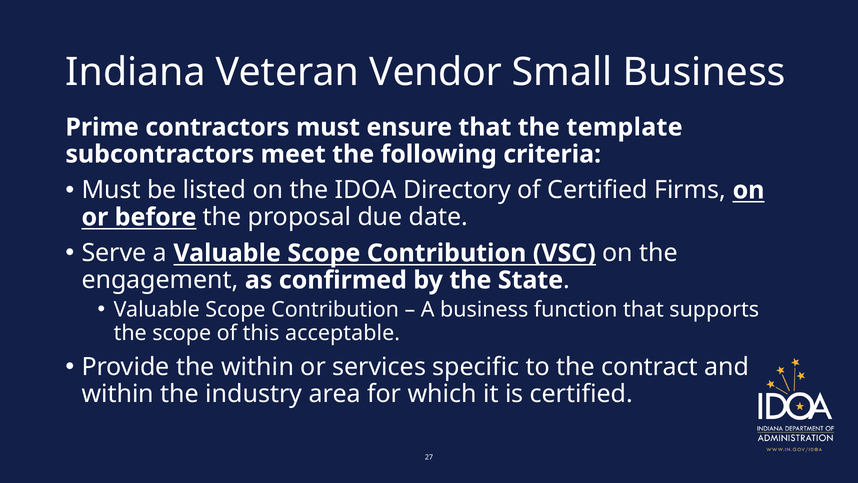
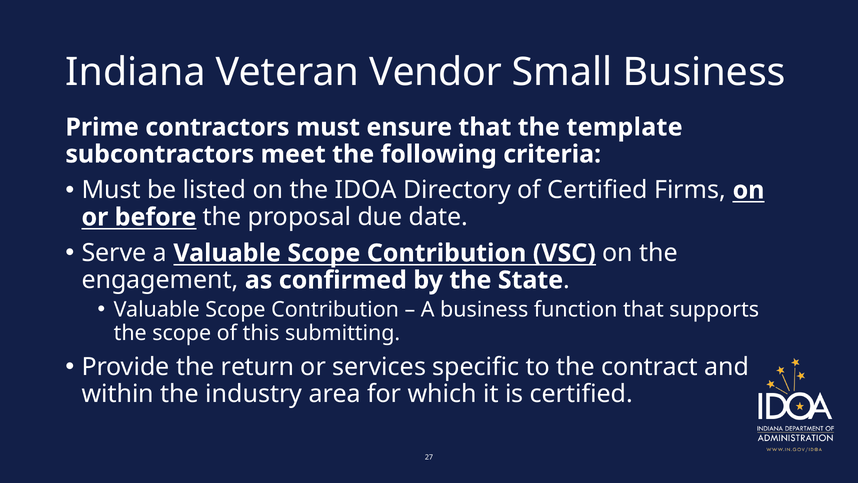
acceptable: acceptable -> submitting (343, 333)
the within: within -> return (258, 367)
